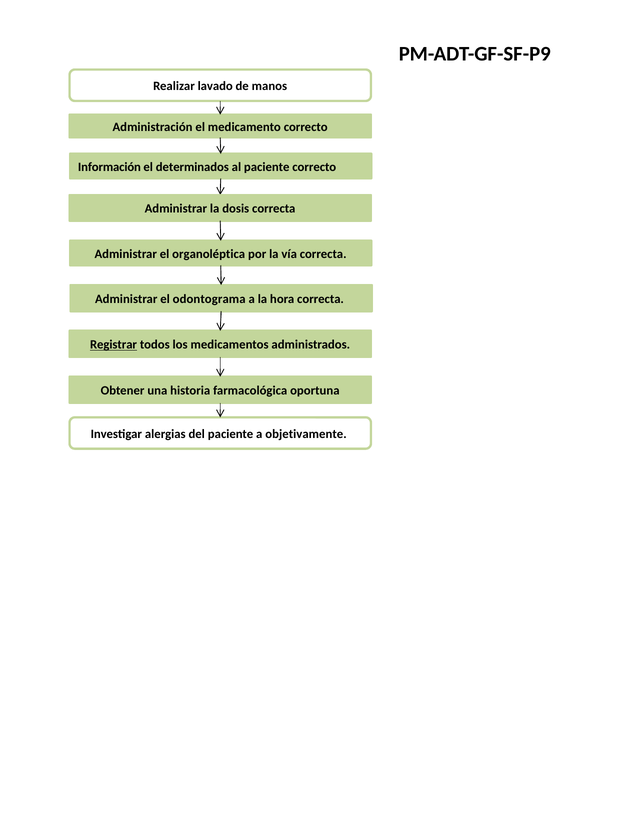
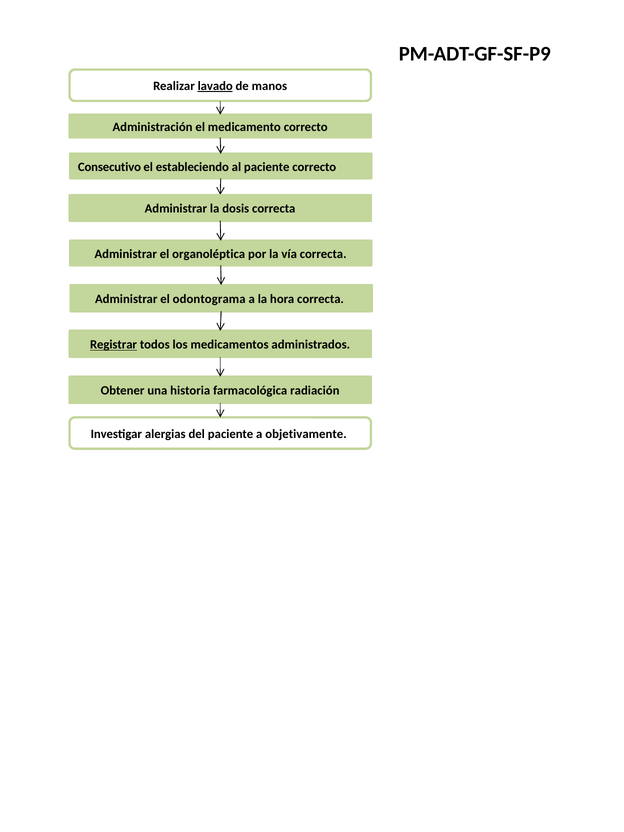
lavado underline: none -> present (215, 86)
Información: Información -> Consecutivo (109, 167)
determinados: determinados -> estableciendo (192, 167)
oportuna: oportuna -> radiación (315, 391)
